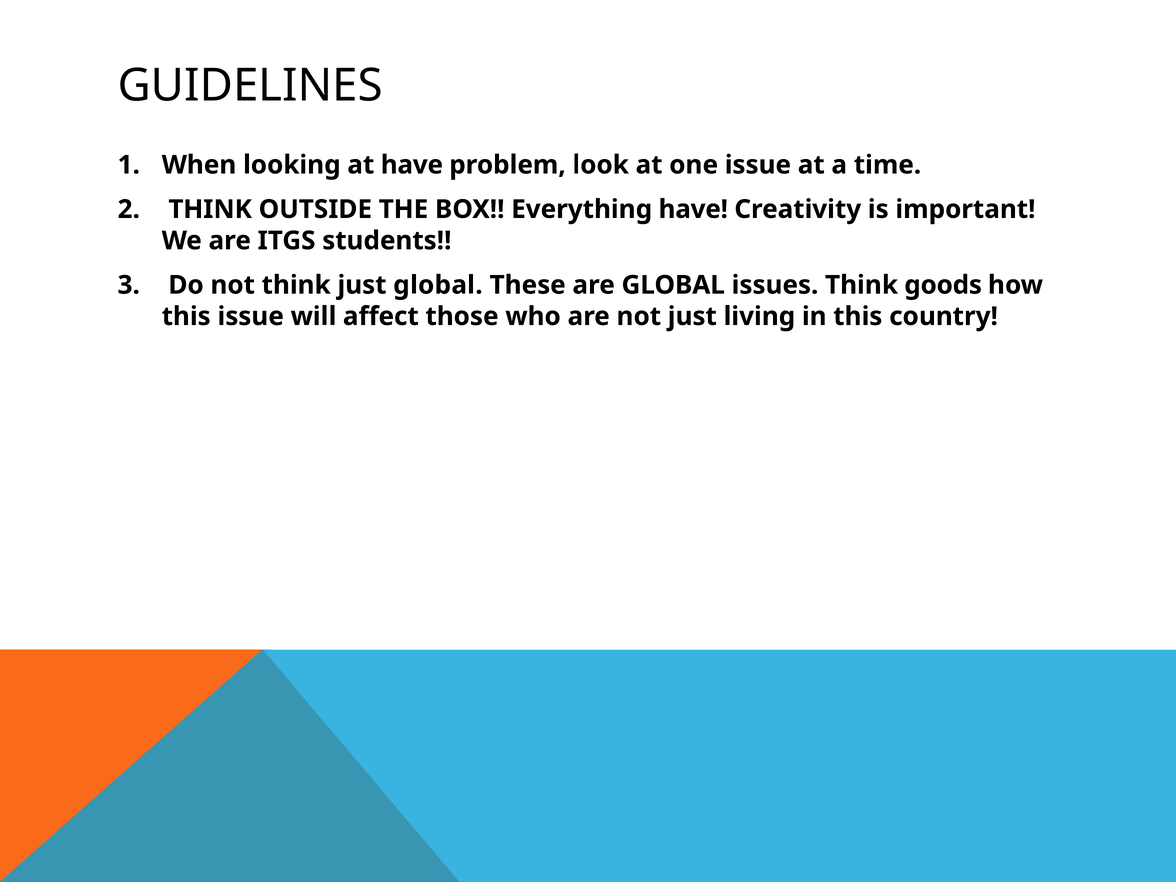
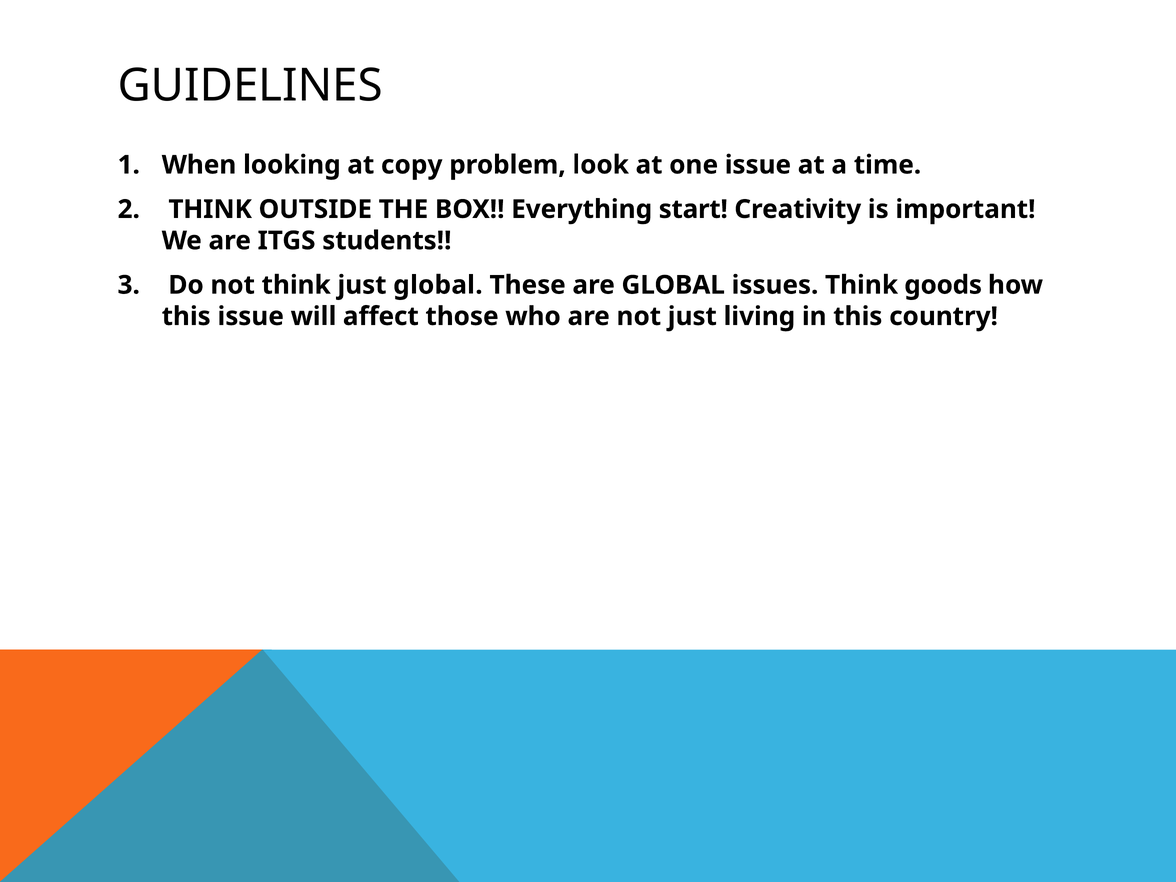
at have: have -> copy (412, 165)
Everything have: have -> start (693, 209)
